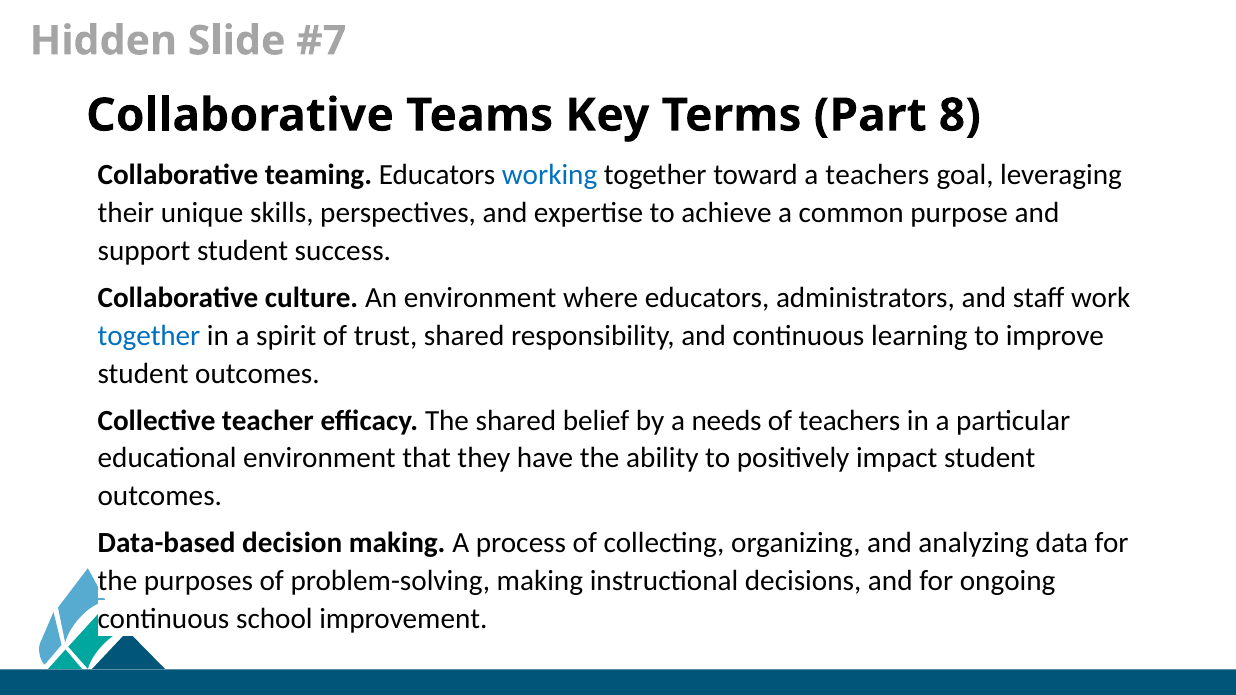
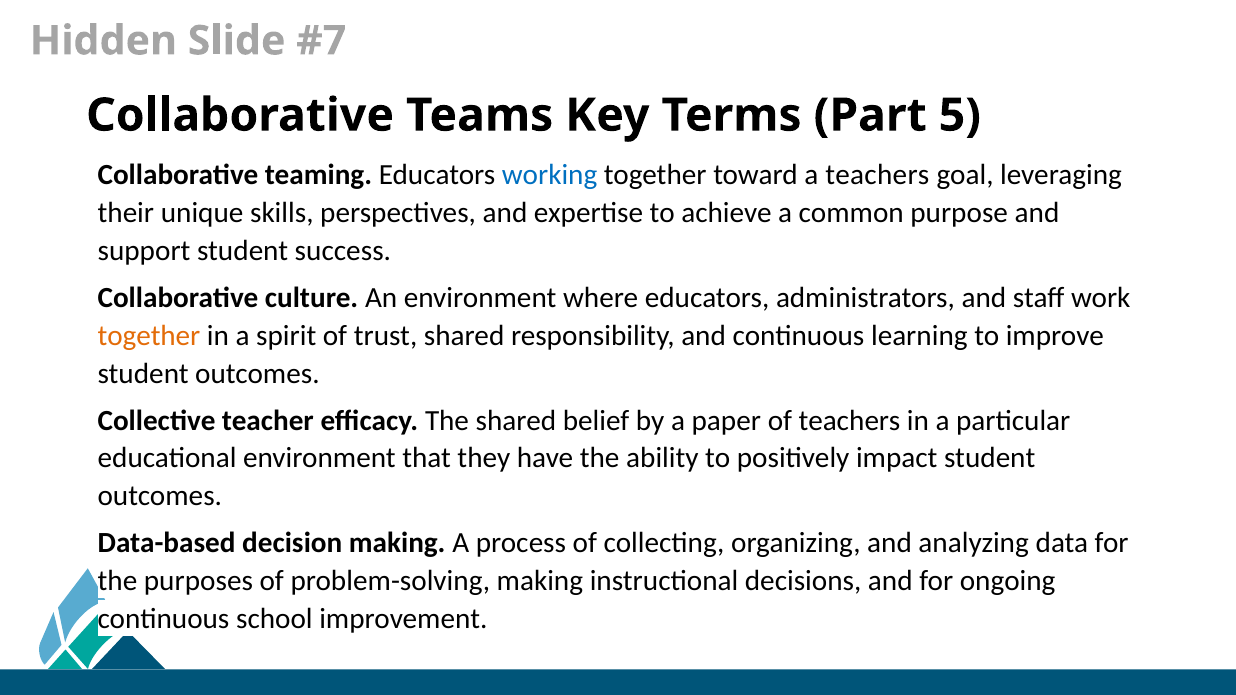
8: 8 -> 5 (960, 115)
together colour: blue -> orange (149, 336)
needs: needs -> paper (726, 421)
